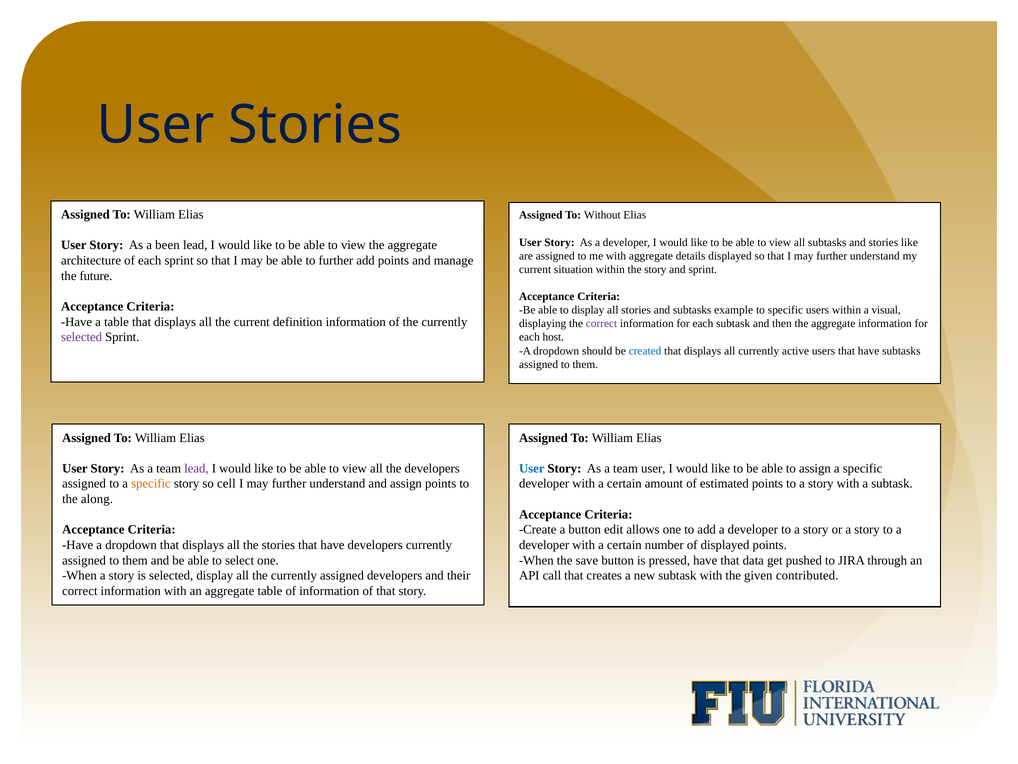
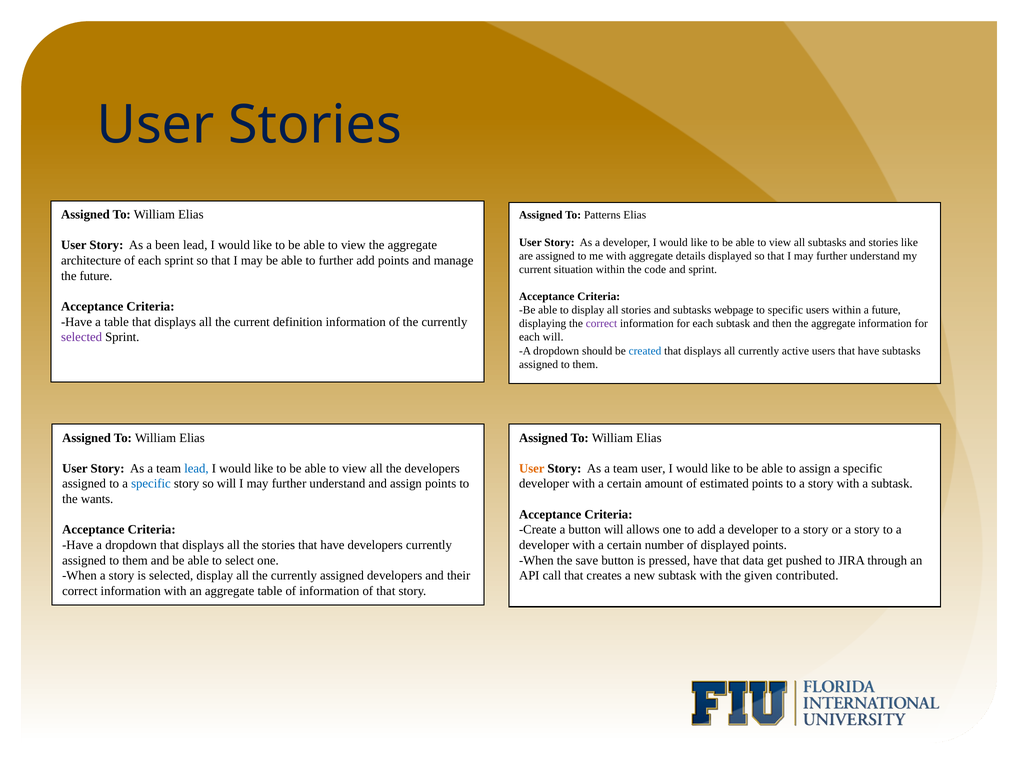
Without: Without -> Patterns (602, 215)
the story: story -> code (655, 269)
example: example -> webpage (734, 310)
a visual: visual -> future (886, 310)
each host: host -> will (553, 337)
lead colour: purple -> blue (196, 468)
User colour: blue -> orange (532, 468)
specific colour: orange -> blue (151, 483)
so cell: cell -> will (227, 483)
along: along -> wants (97, 499)
button edit: edit -> will (614, 529)
